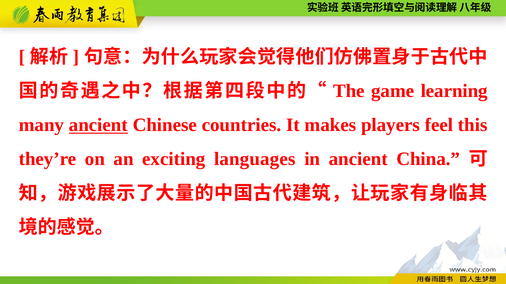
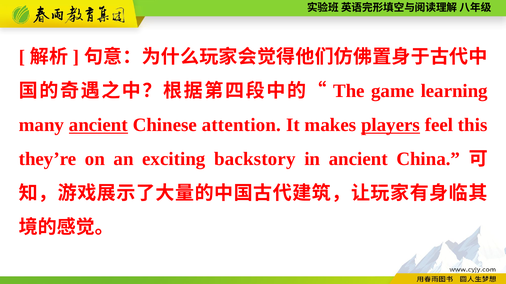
countries: countries -> attention (241, 125)
players underline: none -> present (390, 125)
languages: languages -> backstory (255, 159)
